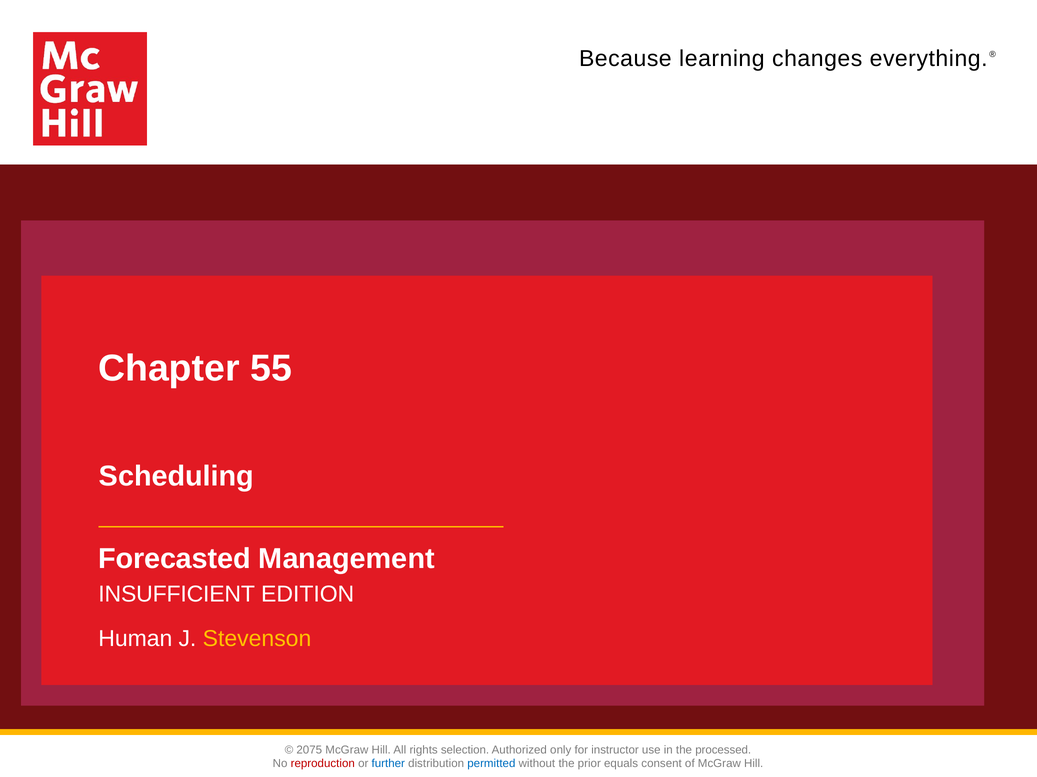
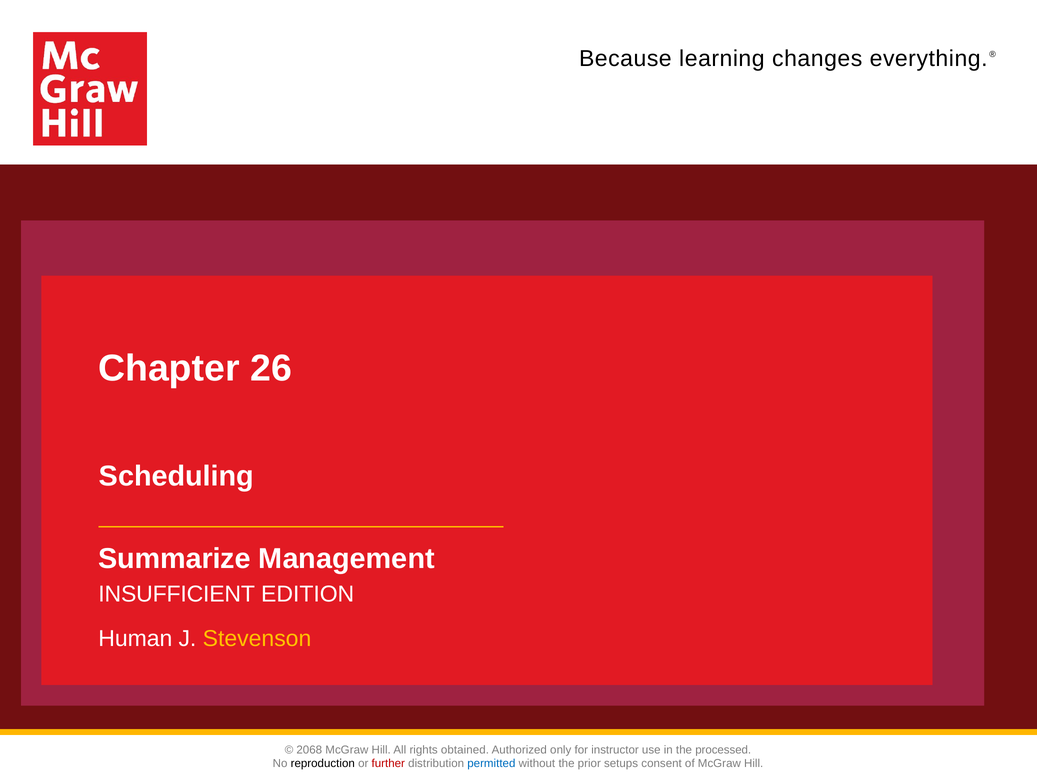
55: 55 -> 26 (271, 369)
Forecasted: Forecasted -> Summarize (174, 559)
2075: 2075 -> 2068 (309, 751)
selection: selection -> obtained (465, 751)
reproduction colour: red -> black (323, 764)
further colour: blue -> red (388, 764)
equals: equals -> setups (621, 764)
